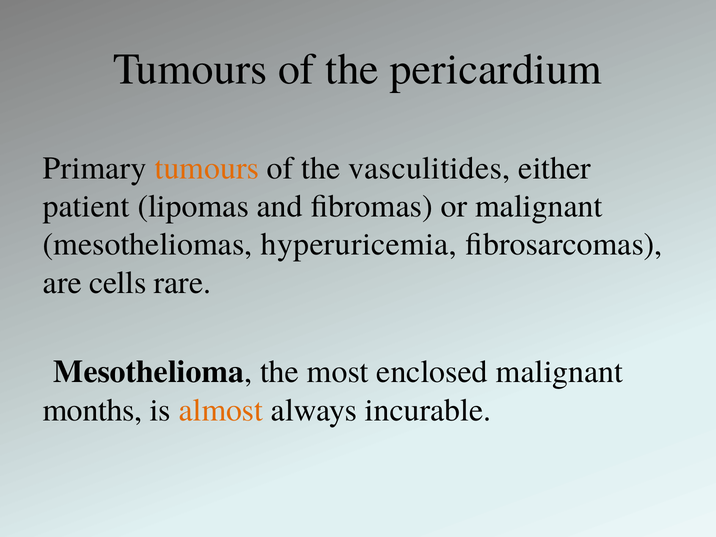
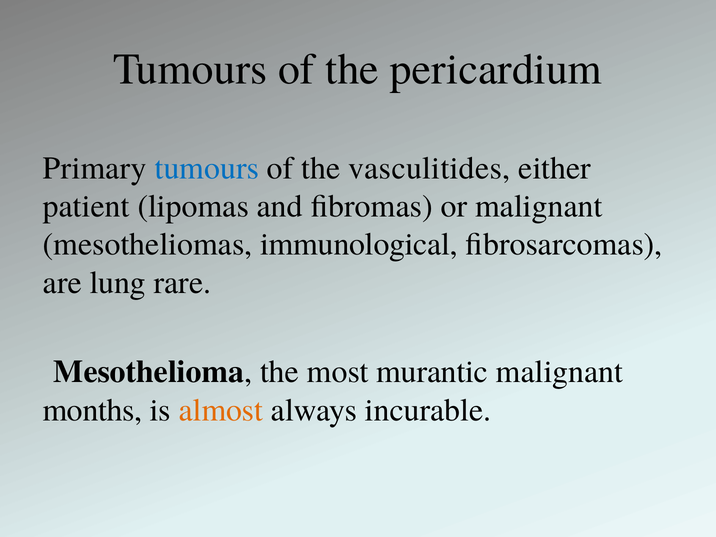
tumours colour: orange -> blue (207, 168)
hyperuricemia: hyperuricemia -> immunological (359, 244)
cells: cells -> lung (118, 283)
enclosed: enclosed -> murantic (432, 372)
